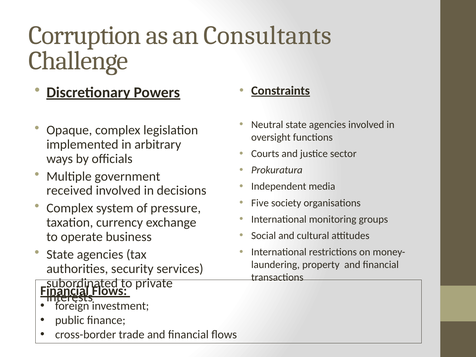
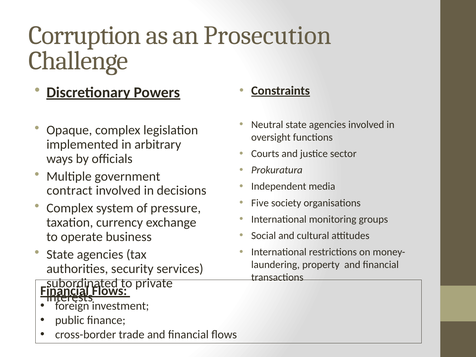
Consultants: Consultants -> Prosecution (268, 35)
received: received -> contract (70, 191)
